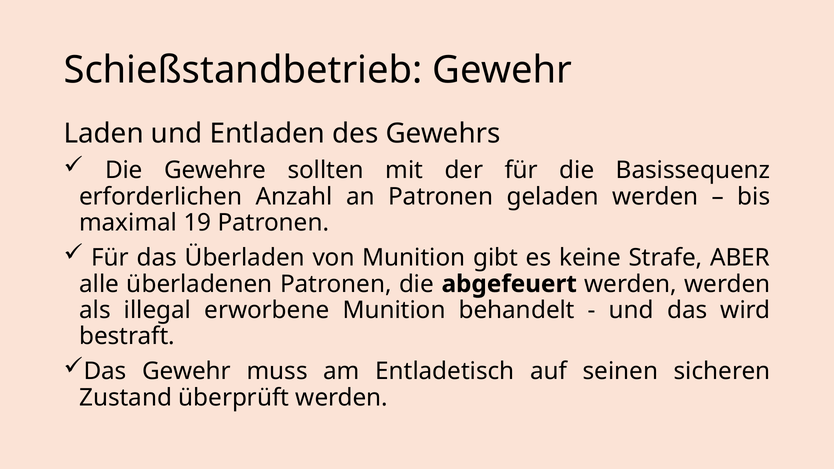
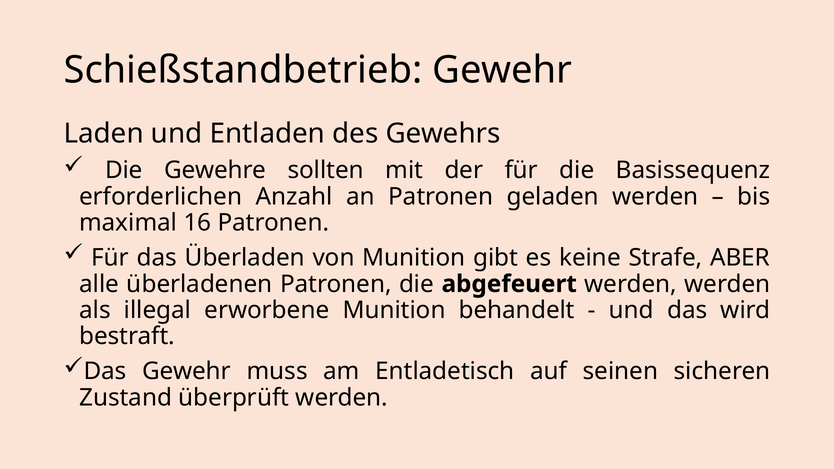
19: 19 -> 16 (197, 223)
